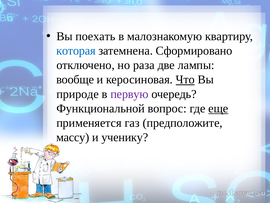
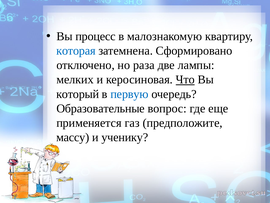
поехать: поехать -> процесс (96, 36)
вообще: вообще -> мелких (75, 79)
природе: природе -> который (78, 94)
первую colour: purple -> blue (129, 94)
Функциональной: Функциональной -> Образовательные (101, 108)
еще underline: present -> none (218, 108)
